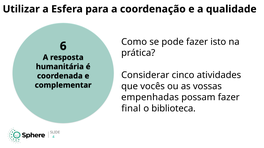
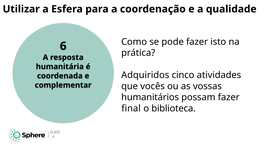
Considerar: Considerar -> Adquiridos (145, 75)
empenhadas: empenhadas -> humanitários (150, 98)
